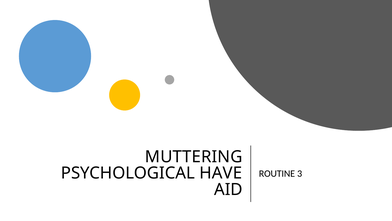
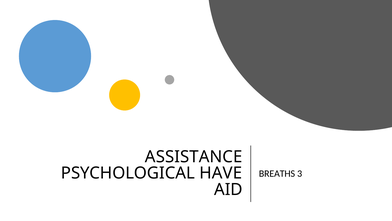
MUTTERING: MUTTERING -> ASSISTANCE (194, 157)
ROUTINE: ROUTINE -> BREATHS (277, 173)
